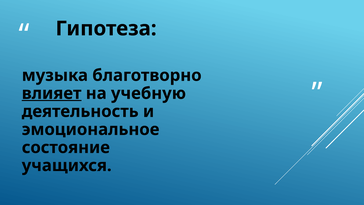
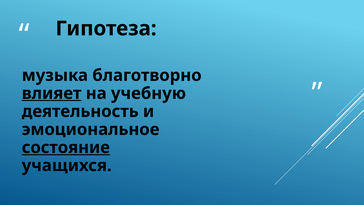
состояние underline: none -> present (66, 147)
